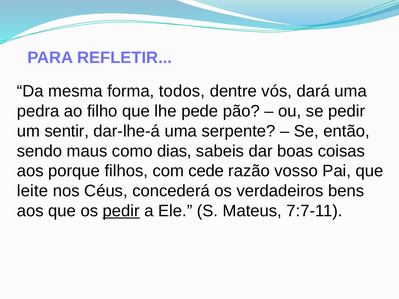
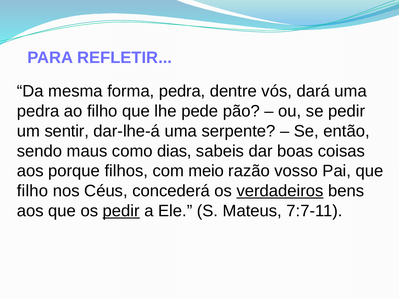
forma todos: todos -> pedra (182, 91)
cede: cede -> meio (206, 171)
leite: leite -> filho (32, 191)
verdadeiros underline: none -> present (280, 191)
